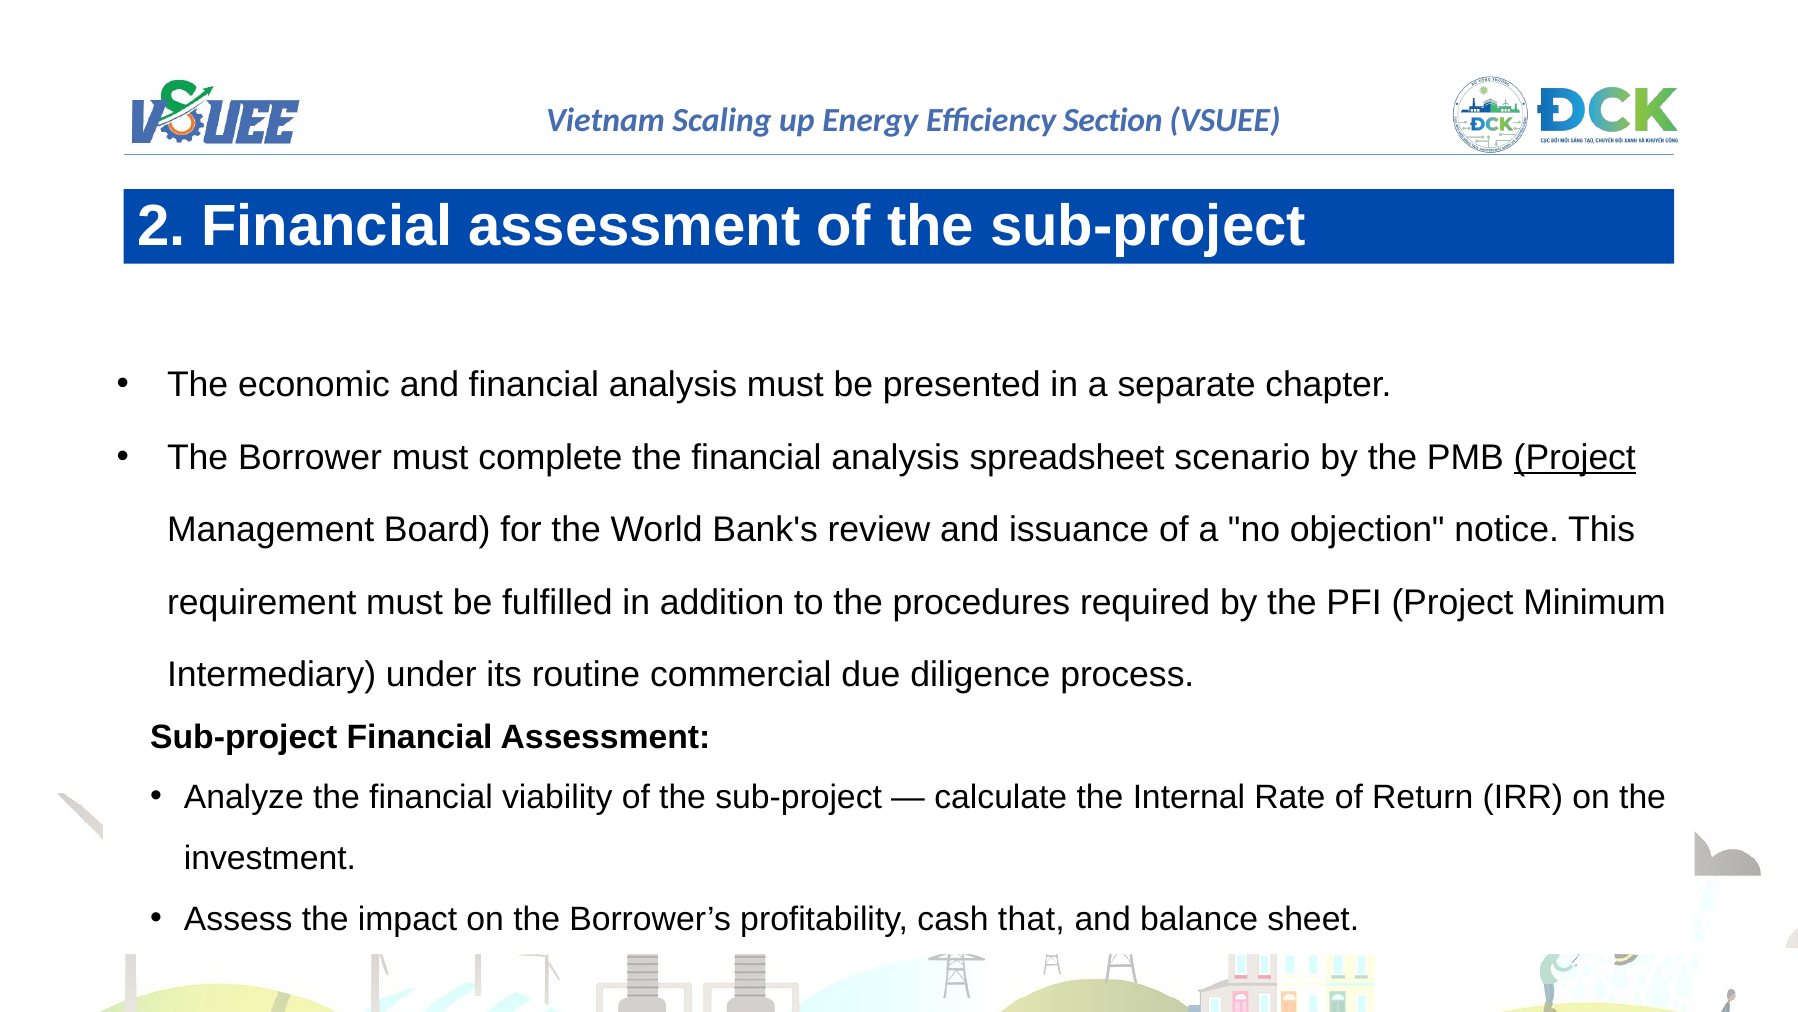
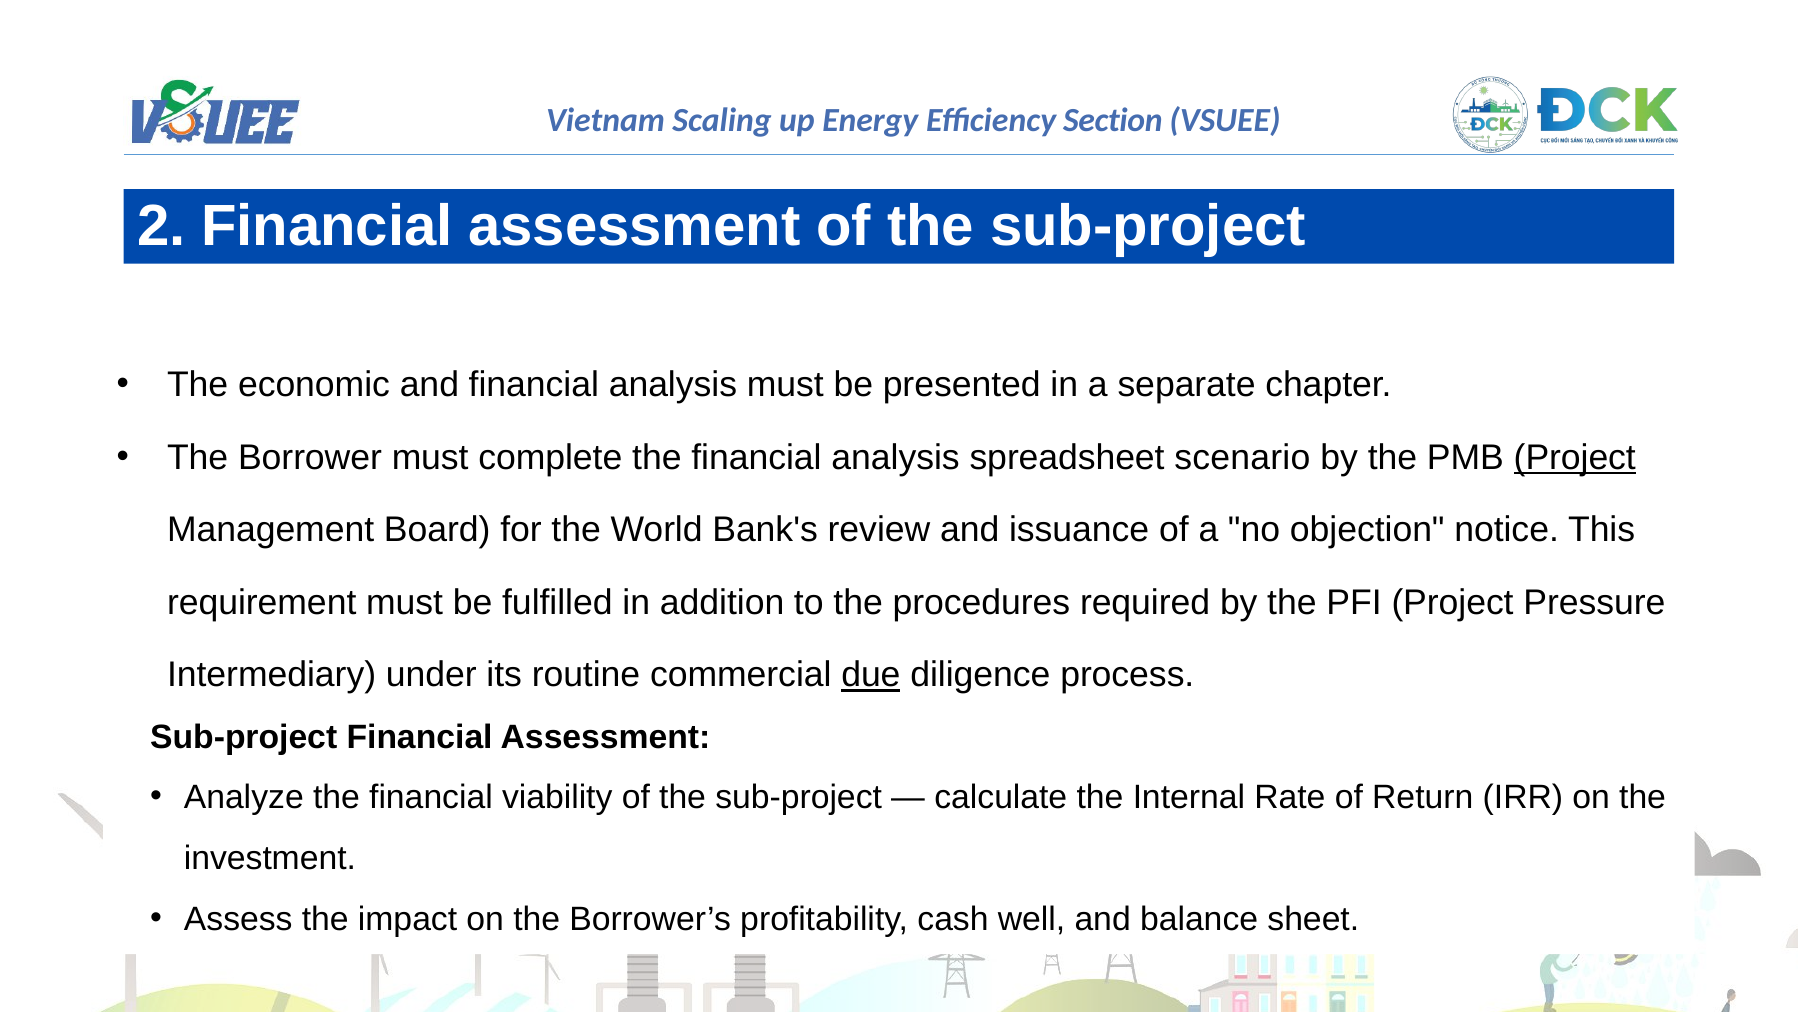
Minimum: Minimum -> Pressure (1594, 602)
due underline: none -> present (871, 675)
that: that -> well (1032, 919)
